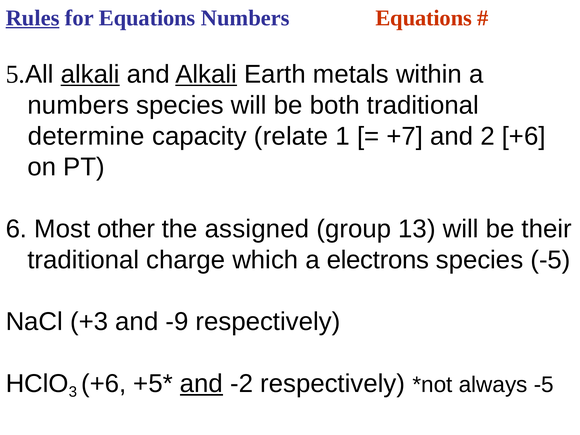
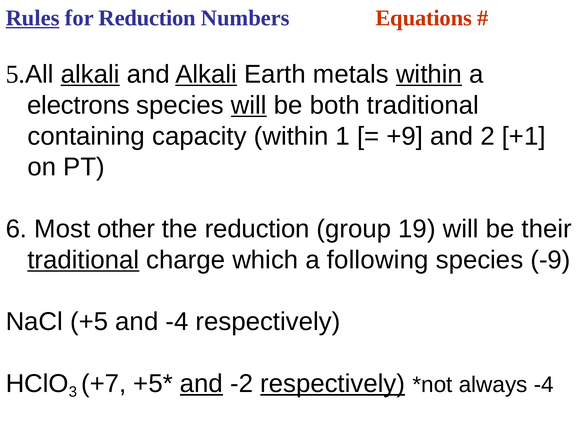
for Equations: Equations -> Reduction (147, 18)
within underline: none -> present (429, 74)
numbers: numbers -> electrons (78, 105)
will underline: none -> present (249, 105)
determine: determine -> containing (86, 136)
capacity relate: relate -> within (291, 136)
+7: +7 -> +9 (405, 136)
2 +6: +6 -> +1 (524, 136)
the assigned: assigned -> reduction (257, 229)
13: 13 -> 19 (417, 229)
traditional underline: none -> present (83, 260)
electrons: electrons -> following (378, 260)
species -5: -5 -> -9 (550, 260)
+3: +3 -> +5 (89, 322)
and -9: -9 -> -4 (177, 322)
+6: +6 -> +7 (104, 384)
respectively underline: none -> present (333, 384)
always -5: -5 -> -4 (544, 385)
